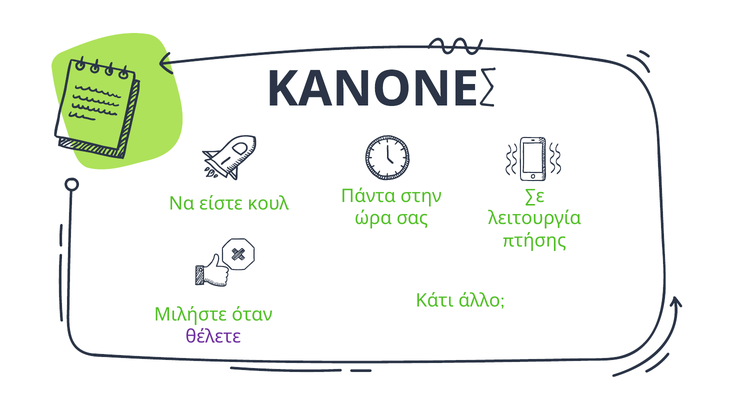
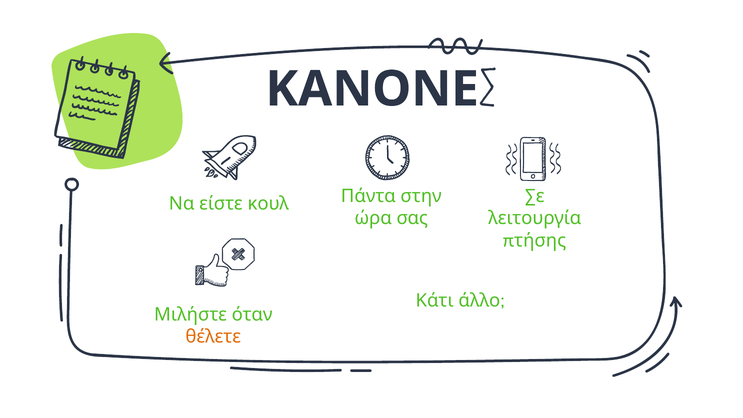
θέλετε colour: purple -> orange (213, 337)
